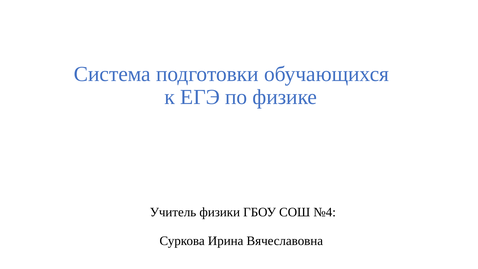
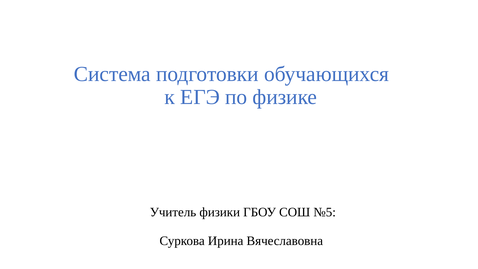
№4: №4 -> №5 (325, 212)
